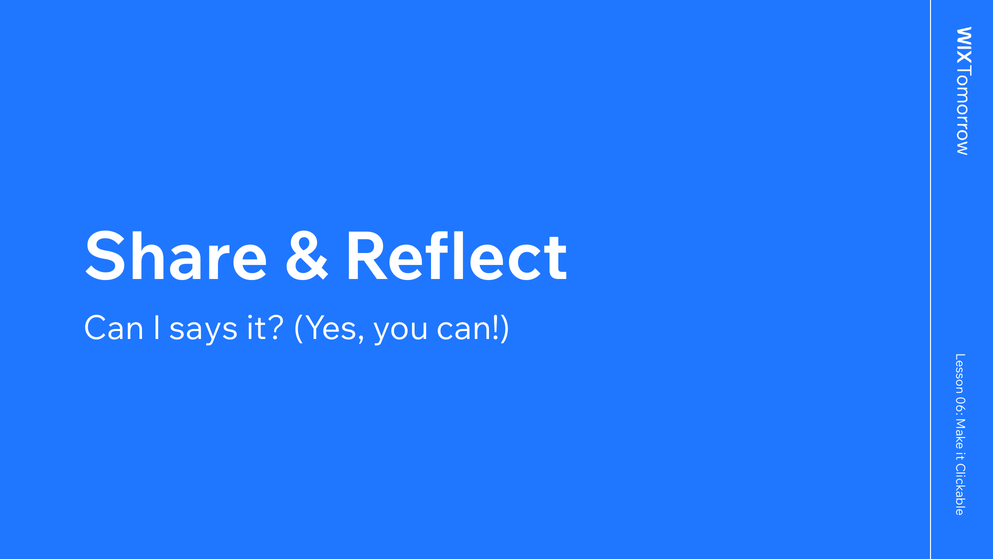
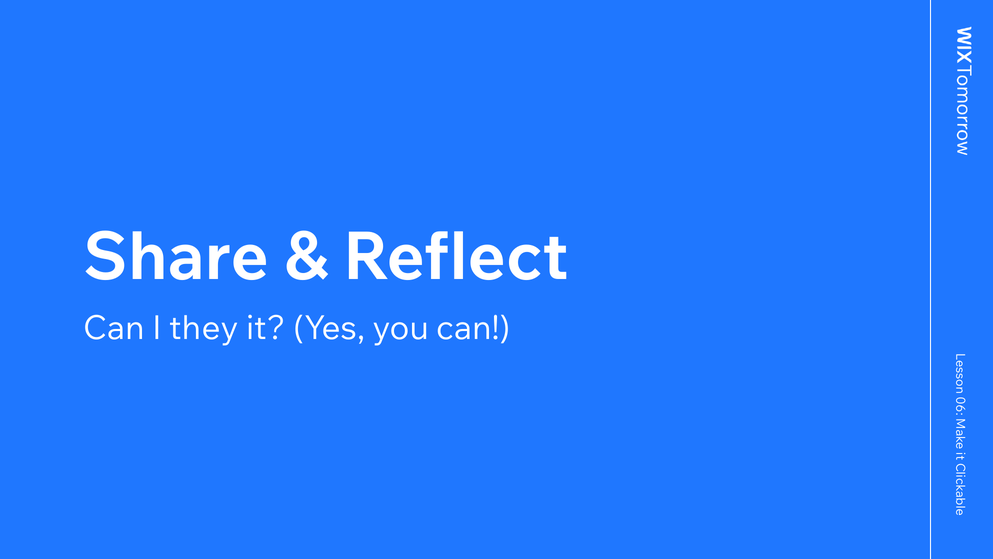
says: says -> they (204, 328)
